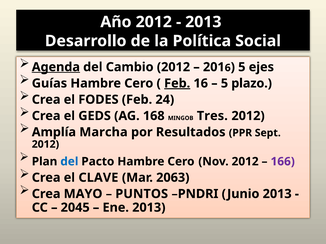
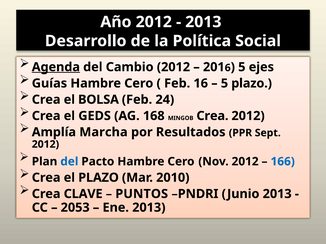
Feb underline: present -> none (177, 83)
FODES: FODES -> BOLSA (98, 100)
MINGOB Tres: Tres -> Crea (212, 116)
166 colour: purple -> blue (283, 162)
el CLAVE: CLAVE -> PLAZO (99, 178)
2063: 2063 -> 2010 (173, 178)
MAYO: MAYO -> CLAVE (83, 194)
2045: 2045 -> 2053 (75, 208)
